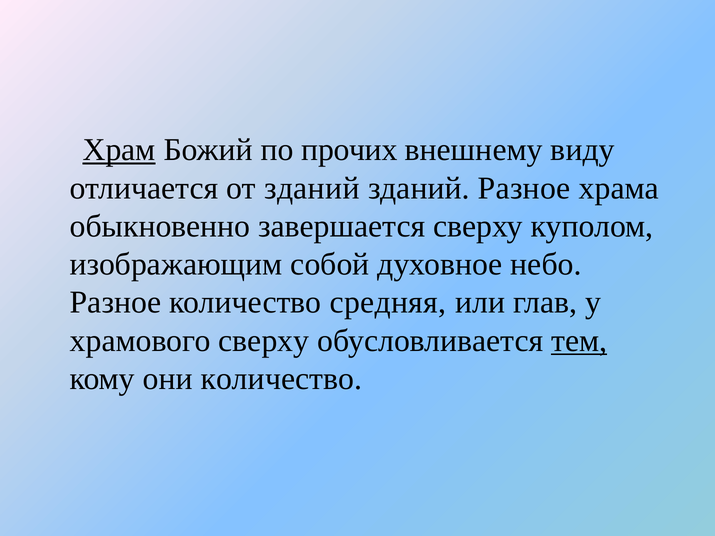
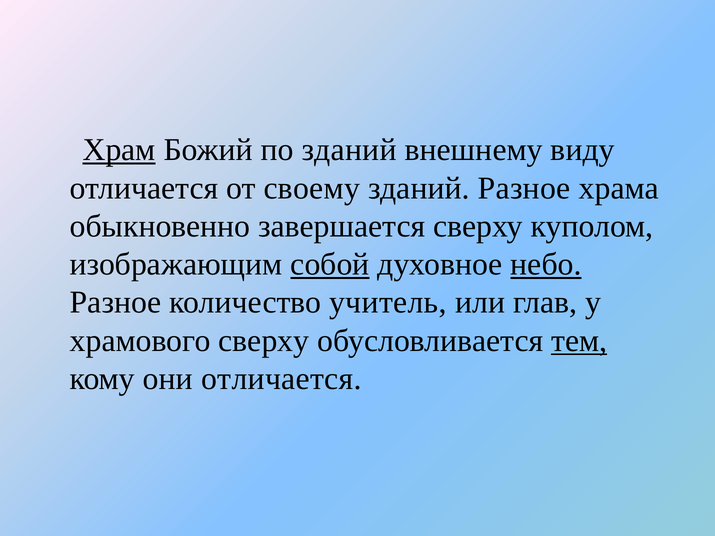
по прочих: прочих -> зданий (349, 150)
от зданий: зданий -> своему (312, 188)
собой underline: none -> present (330, 264)
небо underline: none -> present (546, 264)
средняя: средняя -> учитель (388, 303)
они количество: количество -> отличается (281, 379)
